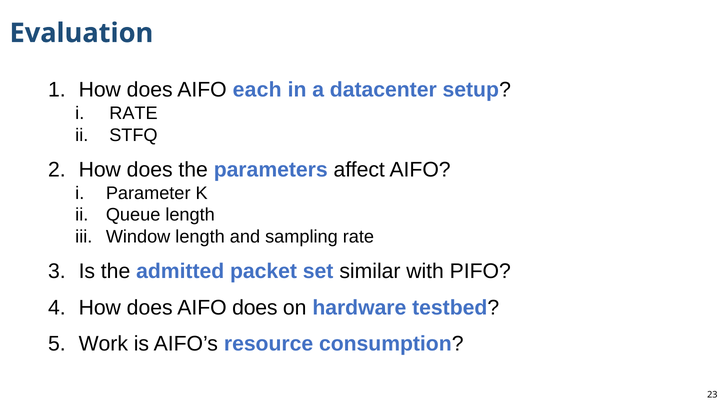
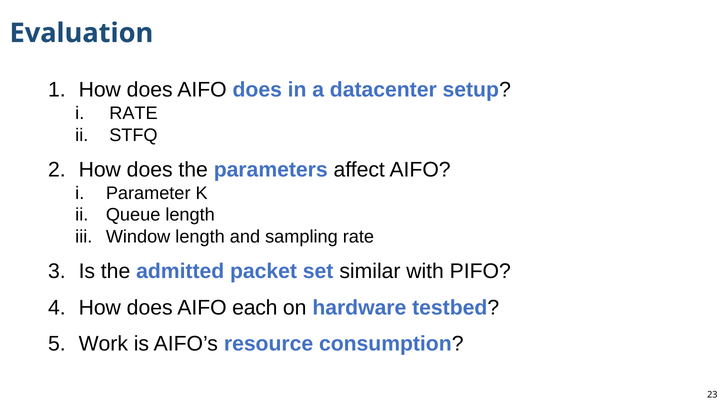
AIFO each: each -> does (257, 90)
AIFO does: does -> each (255, 308)
